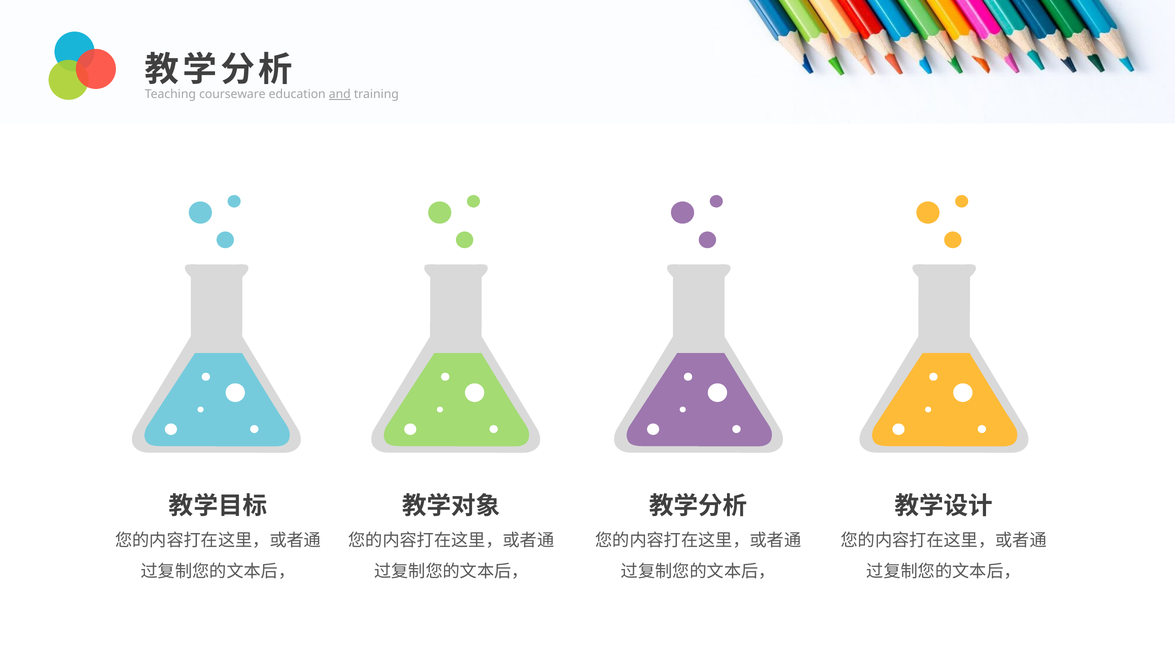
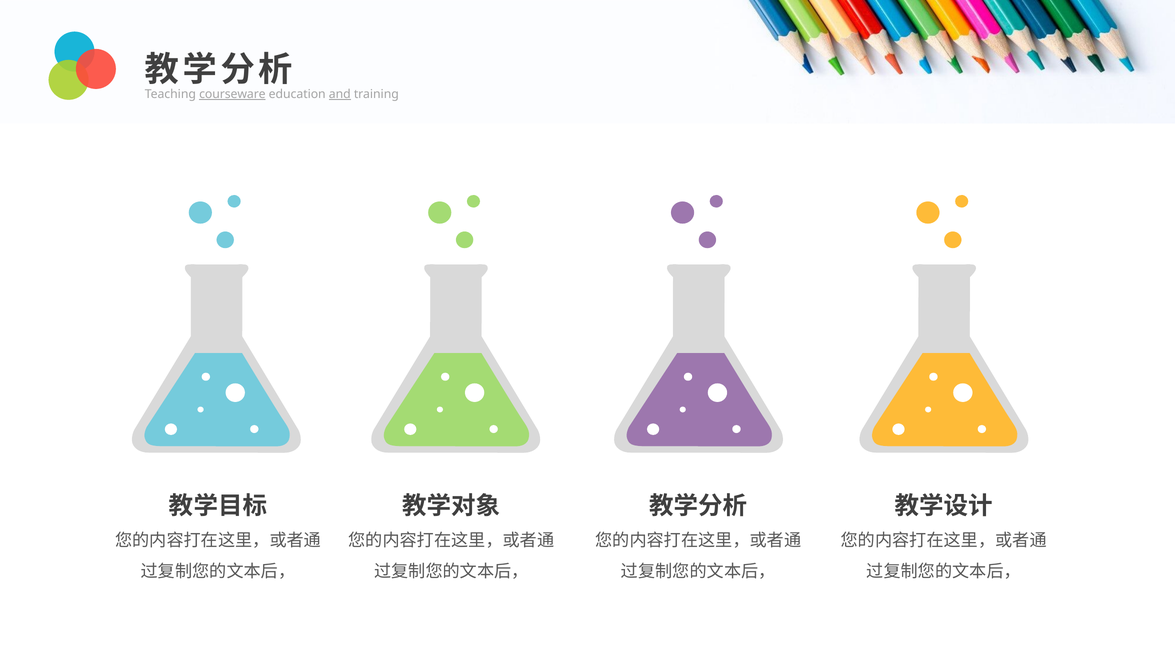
courseware underline: none -> present (232, 94)
